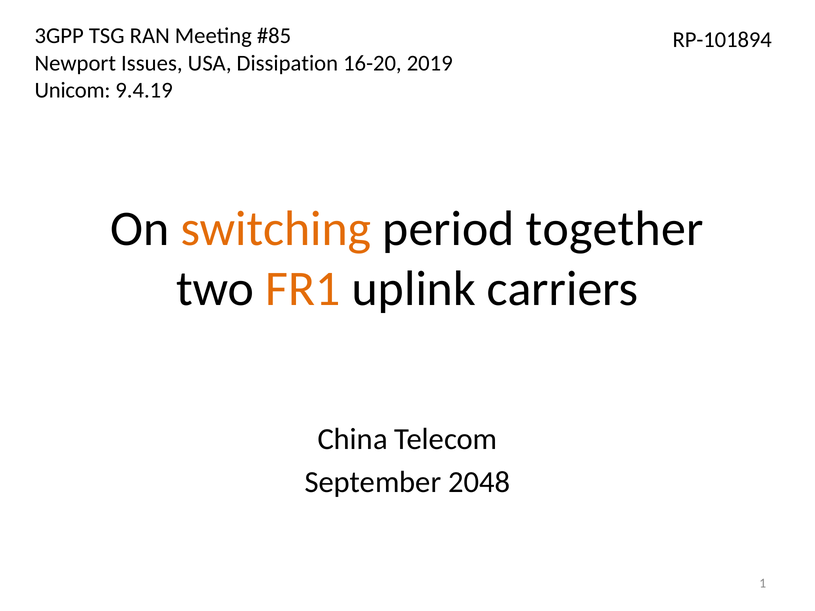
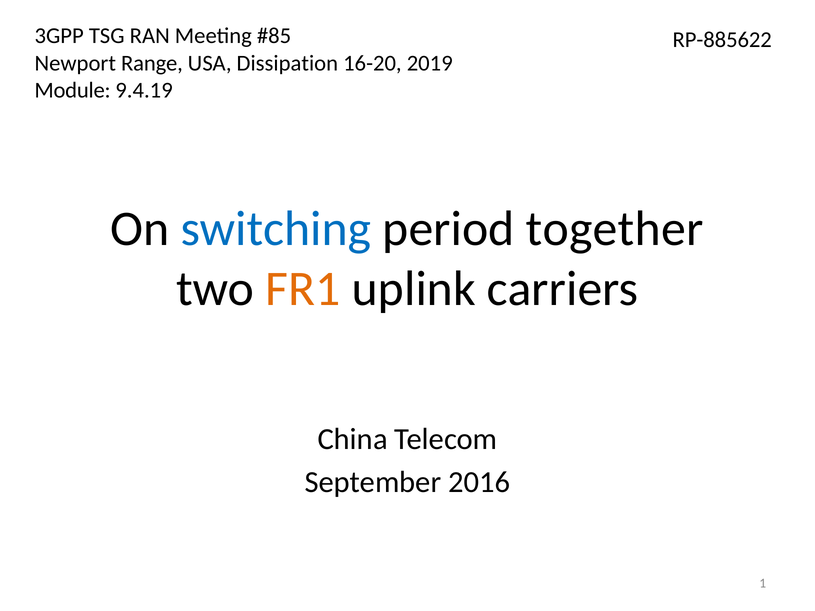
RP-101894: RP-101894 -> RP-885622 (722, 40)
Issues: Issues -> Range (152, 63)
Unicom: Unicom -> Module (73, 90)
switching colour: orange -> blue (276, 229)
2048: 2048 -> 2016 (479, 482)
